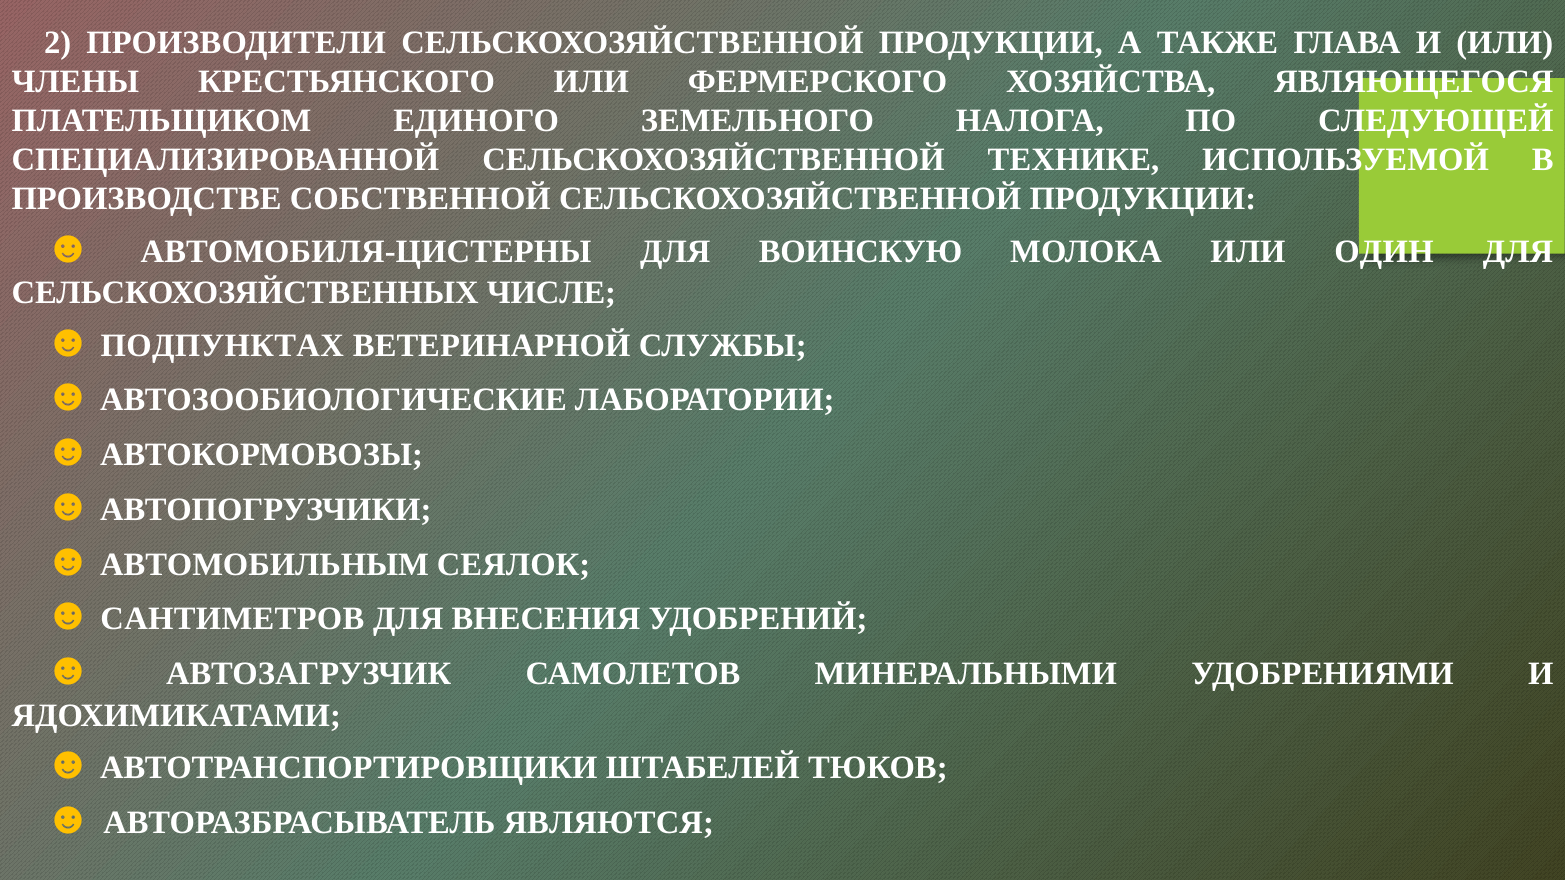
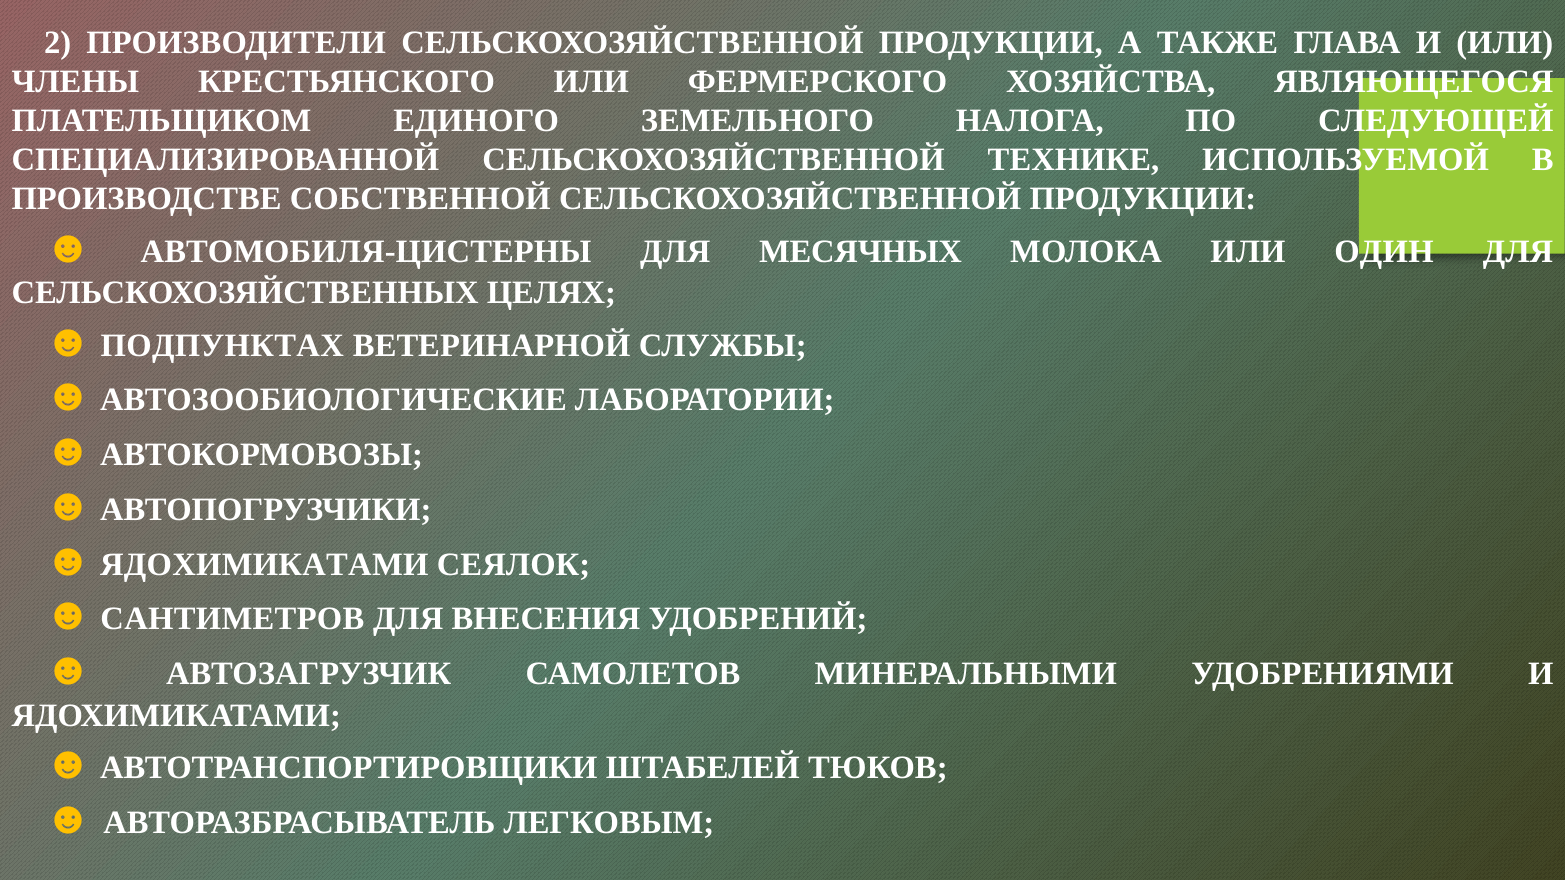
ВОИНСКУЮ: ВОИНСКУЮ -> МЕСЯЧНЫХ (861, 251)
ЧИСЛЕ: ЧИСЛЕ -> ЦЕЛЯХ (551, 293)
АВТОМОБИЛЬНЫМ: АВТОМОБИЛЬНЫМ -> ЯДОХИМИКАТАМИ (264, 565)
ЯВЛЯЮТСЯ: ЯВЛЯЮТСЯ -> ЛЕГКОВЫМ (609, 823)
